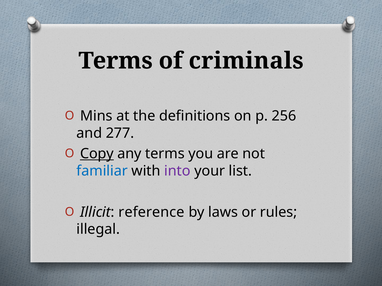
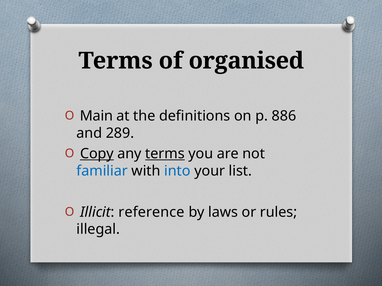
criminals: criminals -> organised (246, 61)
Mins: Mins -> Main (96, 116)
256: 256 -> 886 (284, 116)
277: 277 -> 289 (120, 133)
terms underline: none -> present (165, 154)
into colour: purple -> blue (177, 171)
